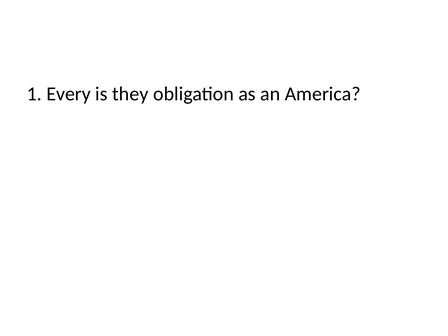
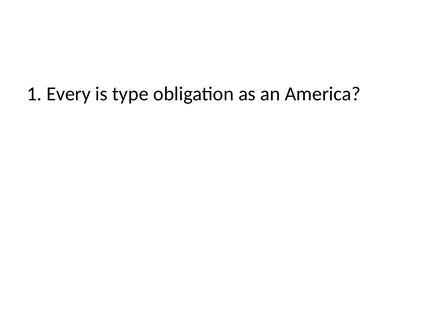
they: they -> type (130, 94)
